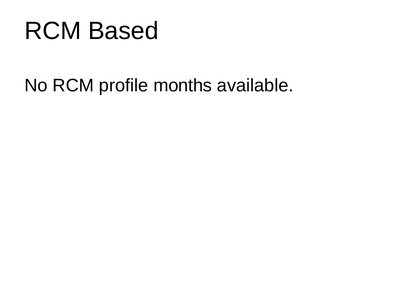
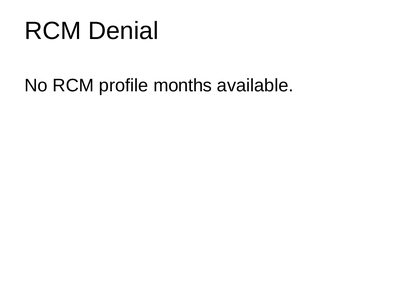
Based: Based -> Denial (123, 31)
